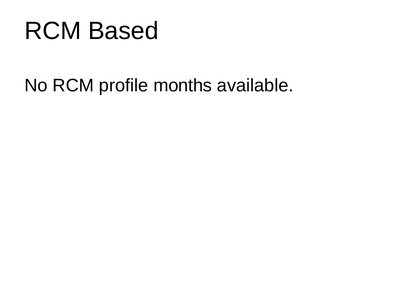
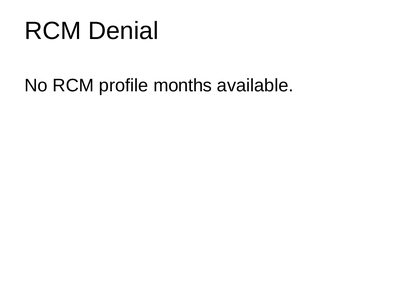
Based: Based -> Denial (123, 31)
